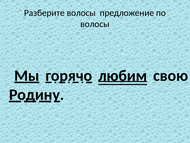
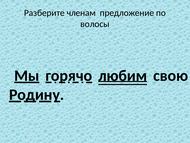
Разберите волосы: волосы -> членам (81, 13)
